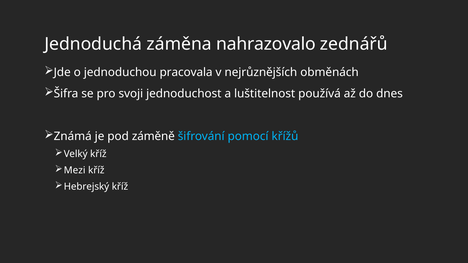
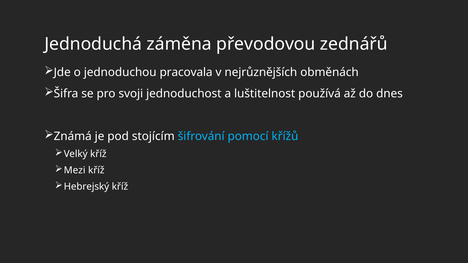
nahrazovalo: nahrazovalo -> převodovou (266, 44)
záměně: záměně -> stojícím (153, 137)
